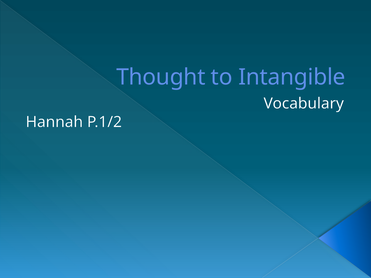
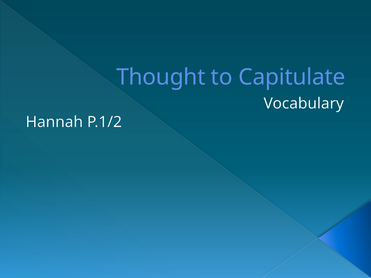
Intangible: Intangible -> Capitulate (292, 77)
